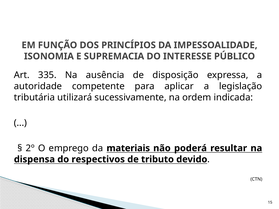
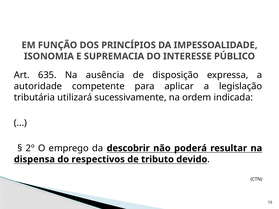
335: 335 -> 635 (47, 75)
materiais: materiais -> descobrir (128, 148)
